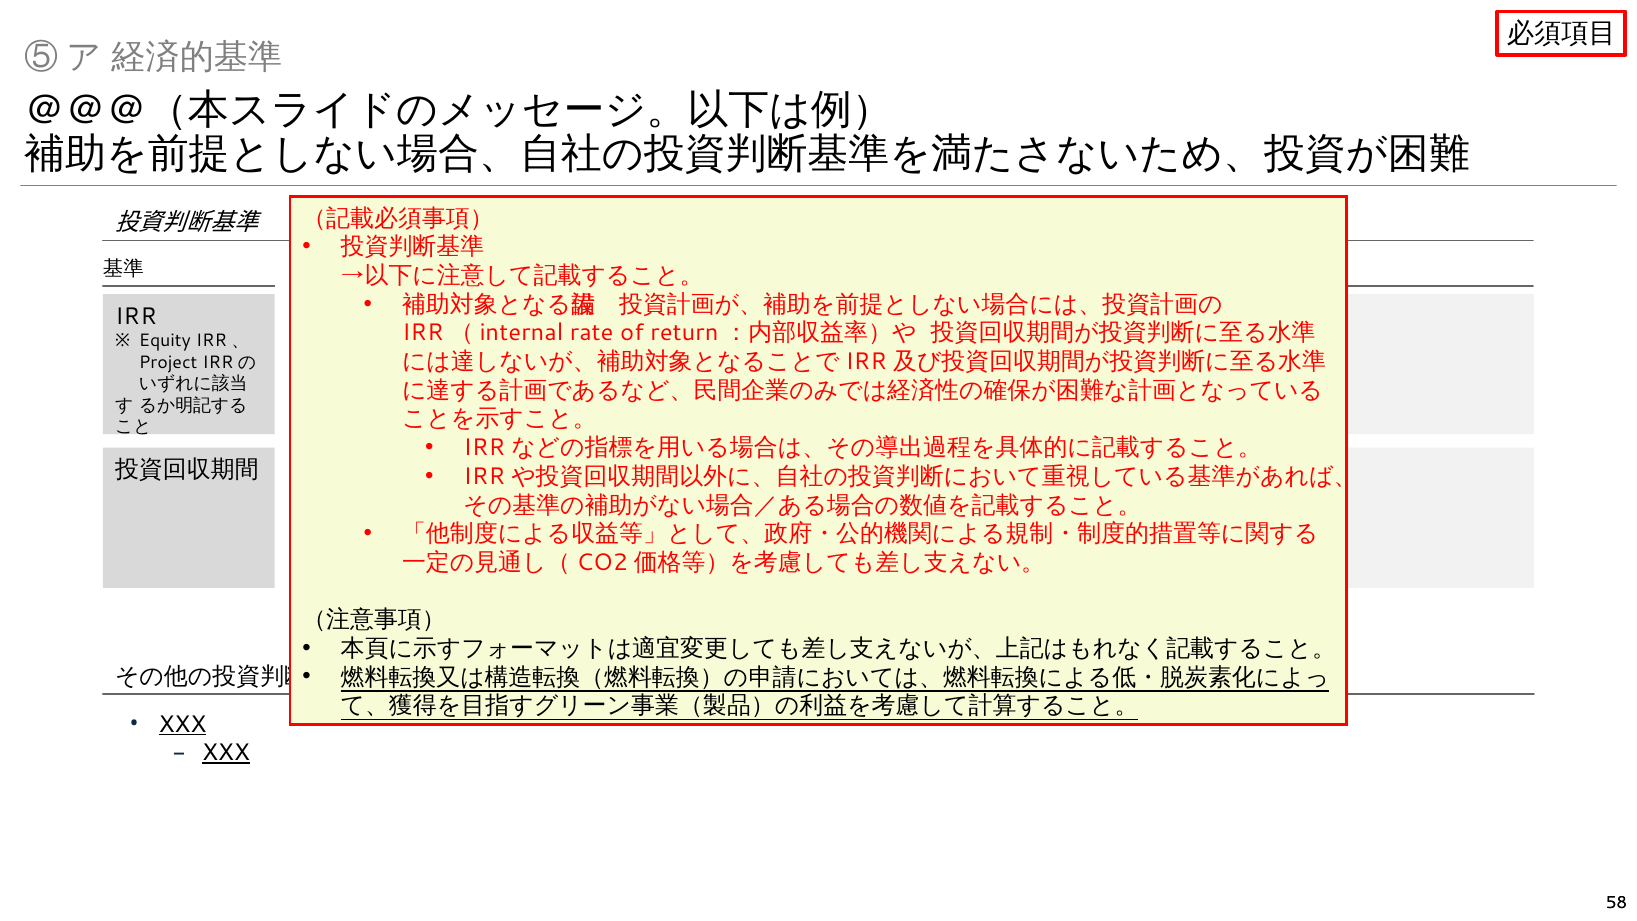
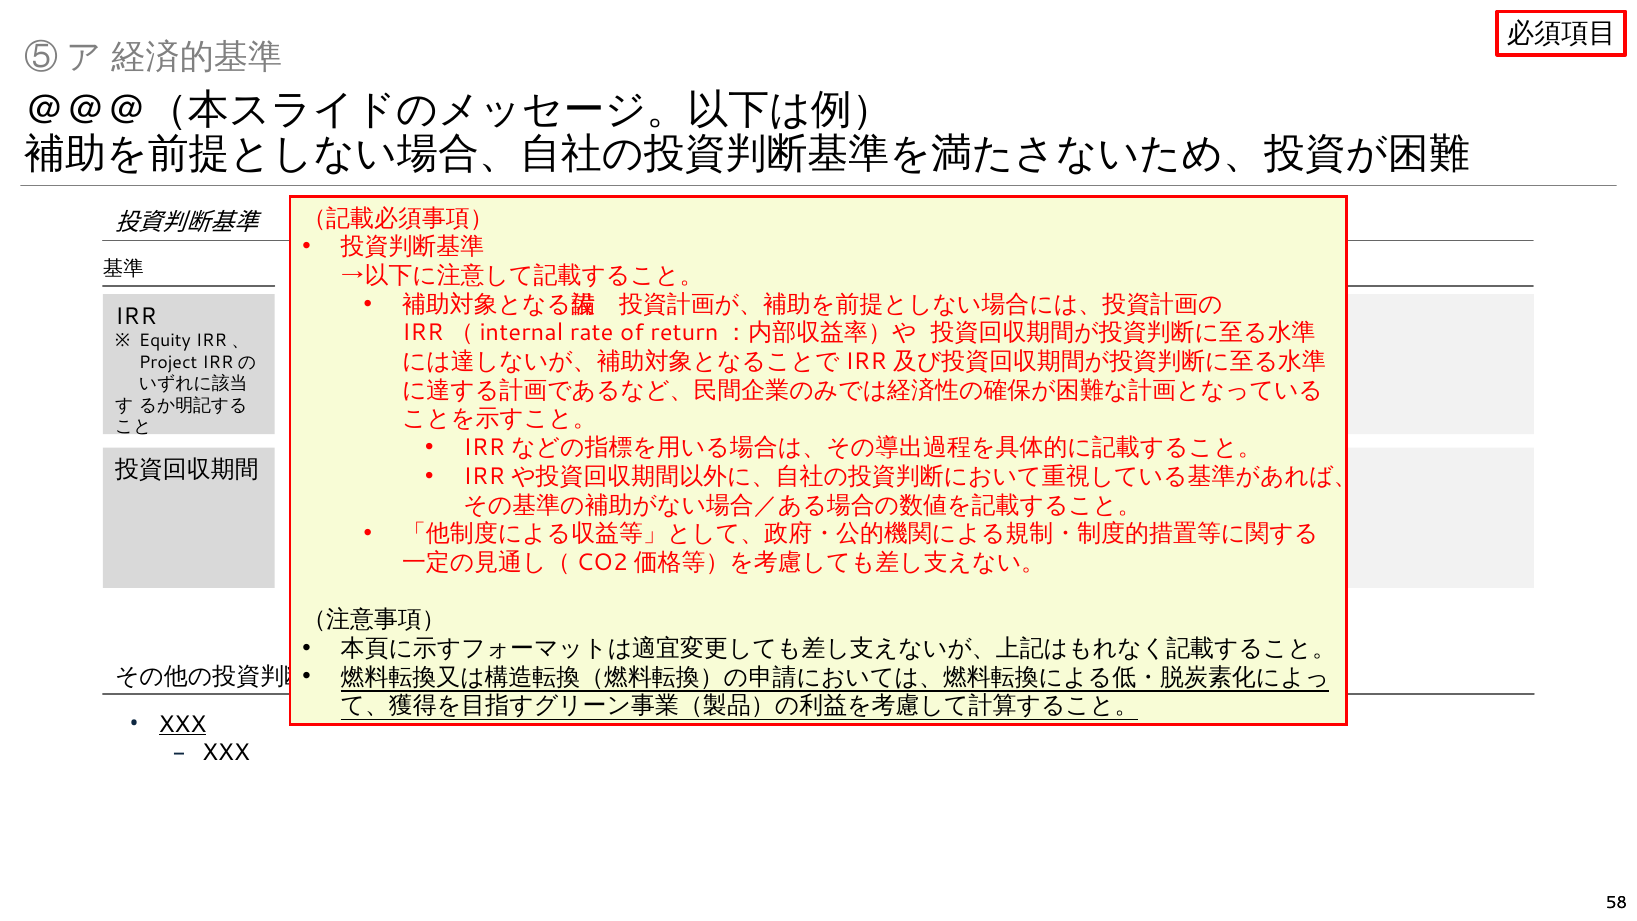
XXX underline: present -> none (226, 753)
